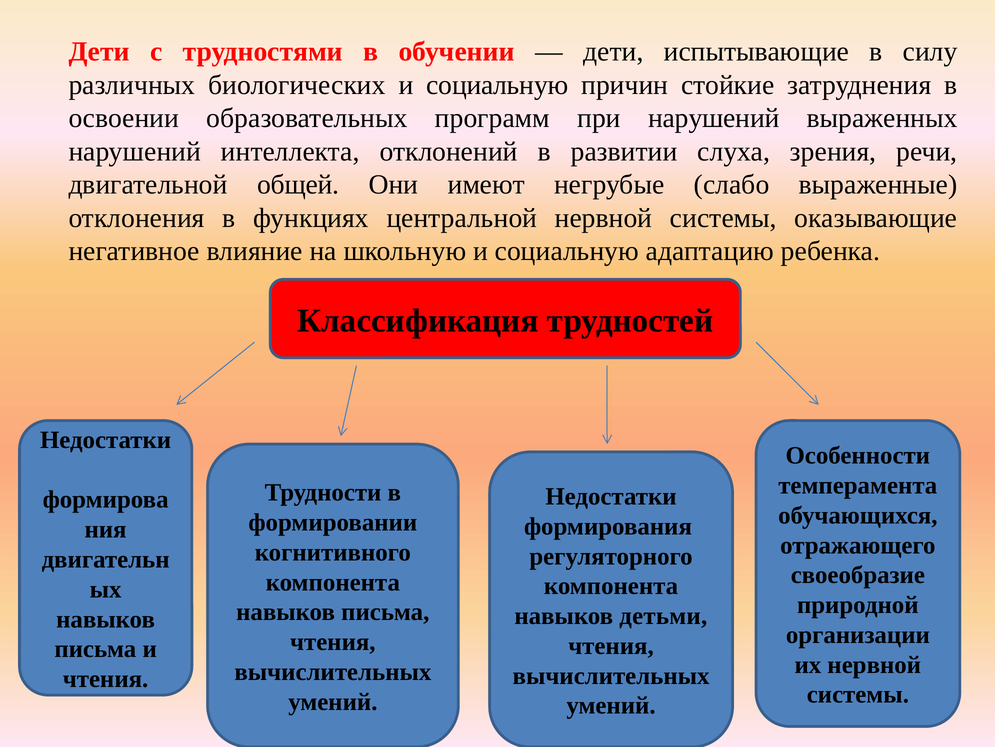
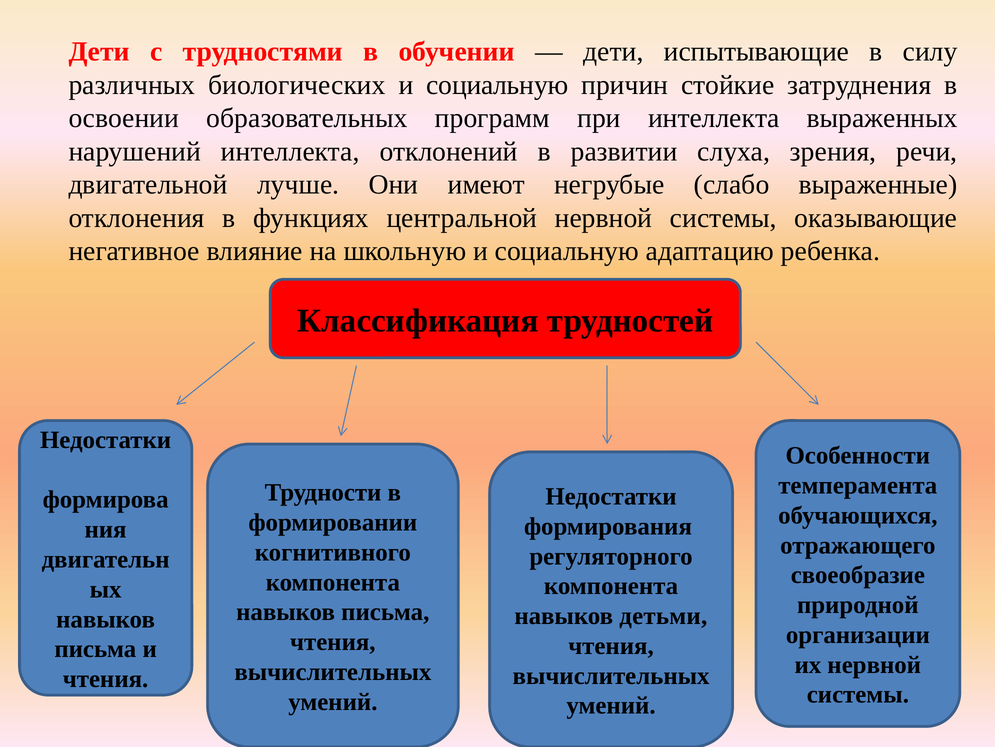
при нарушений: нарушений -> интеллекта (714, 118)
общей: общей -> лучше (298, 185)
